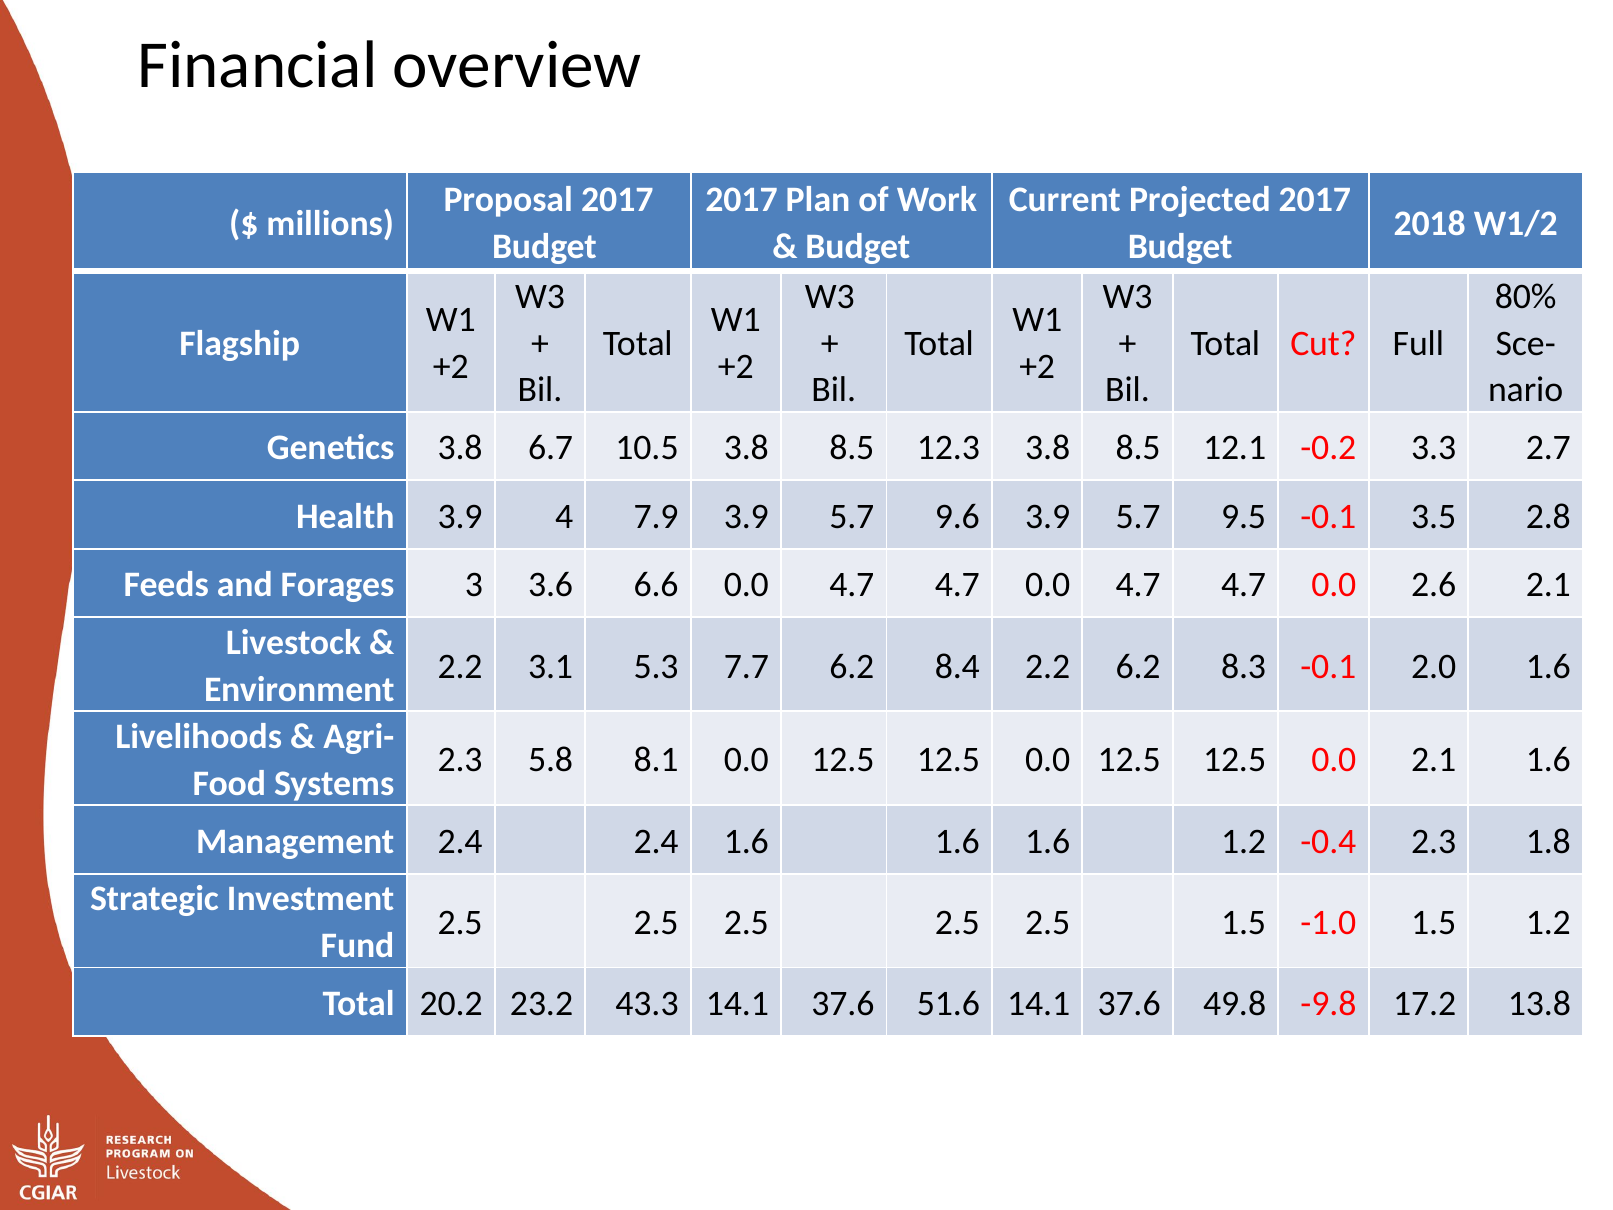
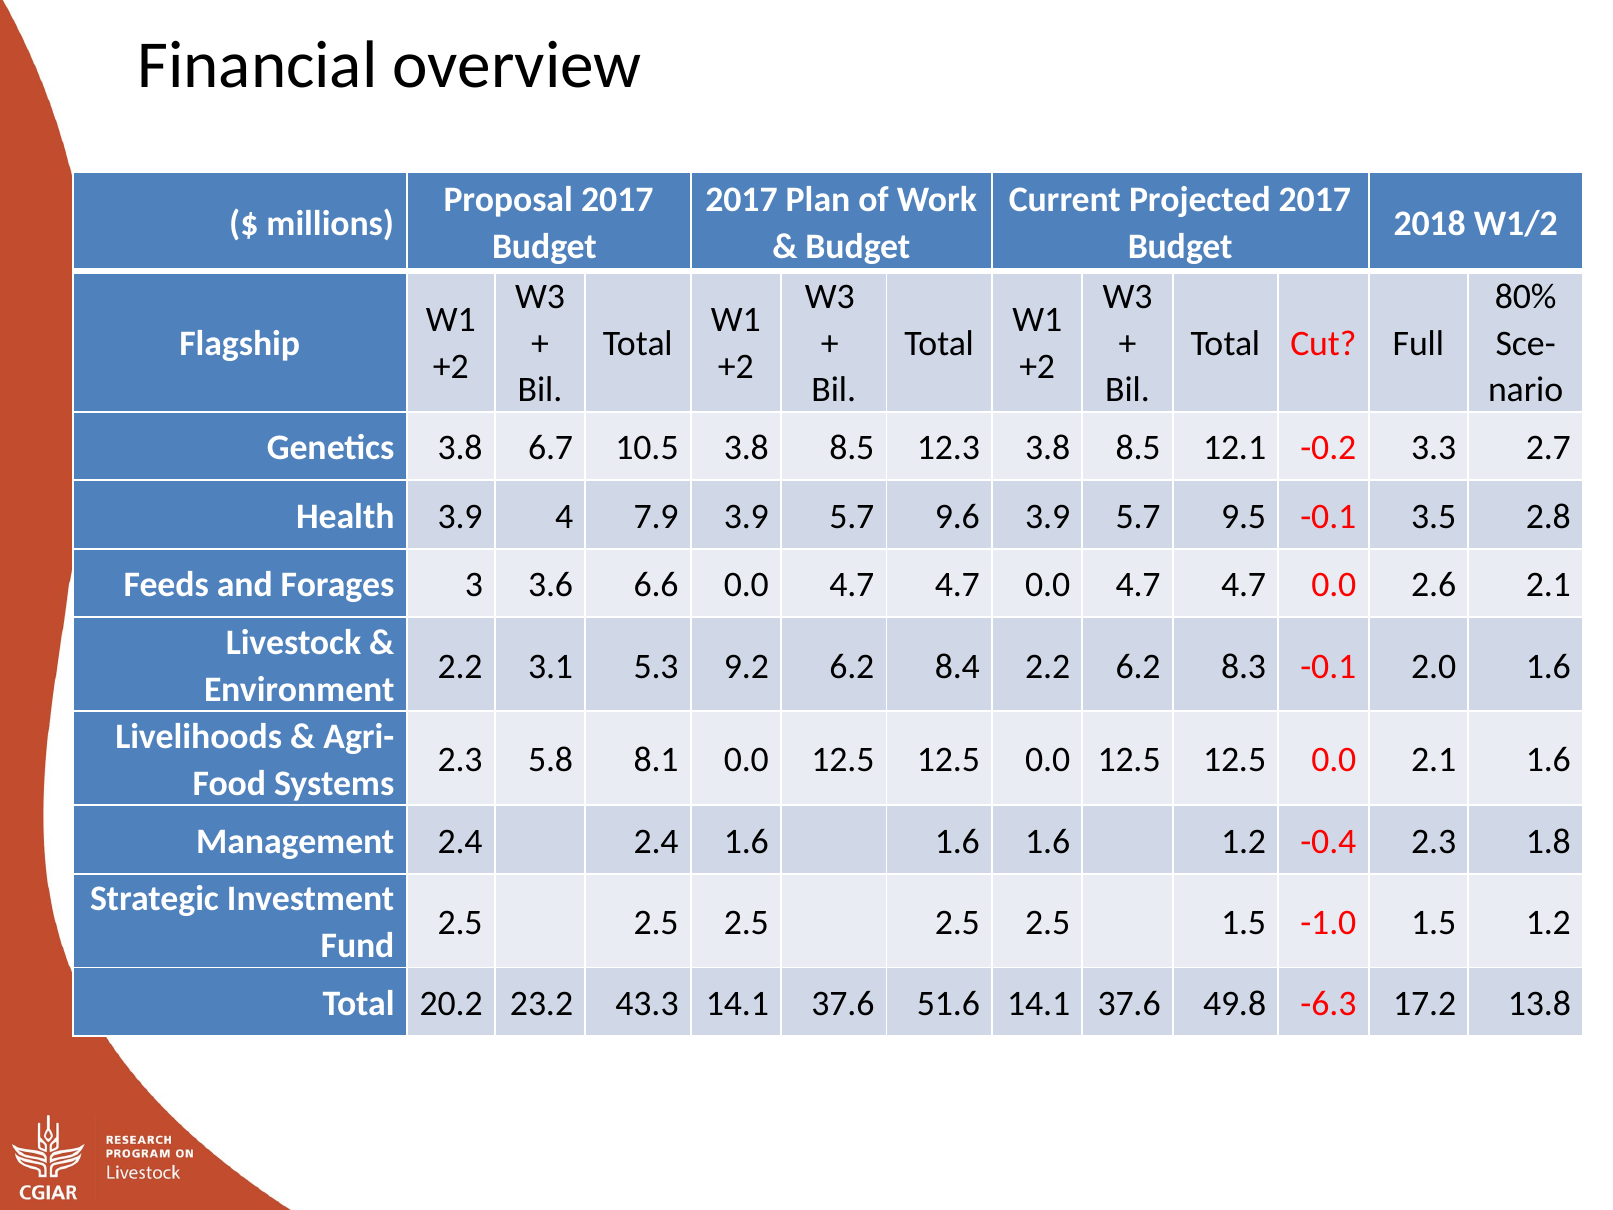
7.7: 7.7 -> 9.2 (746, 666)
-9.8: -9.8 -> -6.3 (1328, 1004)
